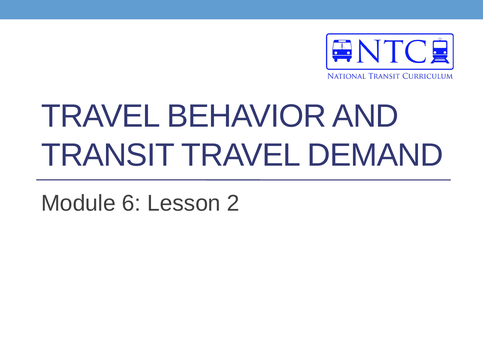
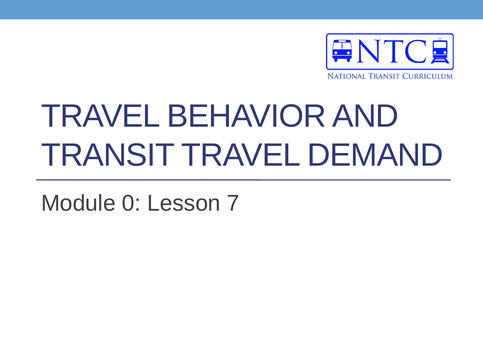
6: 6 -> 0 (131, 203)
2: 2 -> 7 (233, 203)
